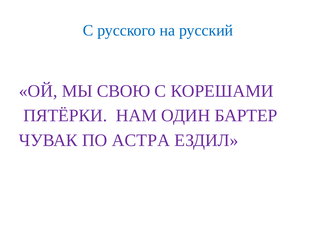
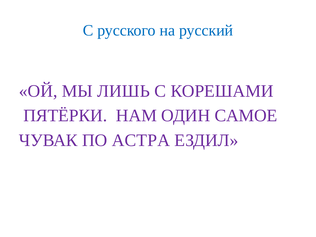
СВОЮ: СВОЮ -> ЛИШЬ (123, 91)
БАРТЕР: БАРТЕР -> САМОЕ (246, 116)
